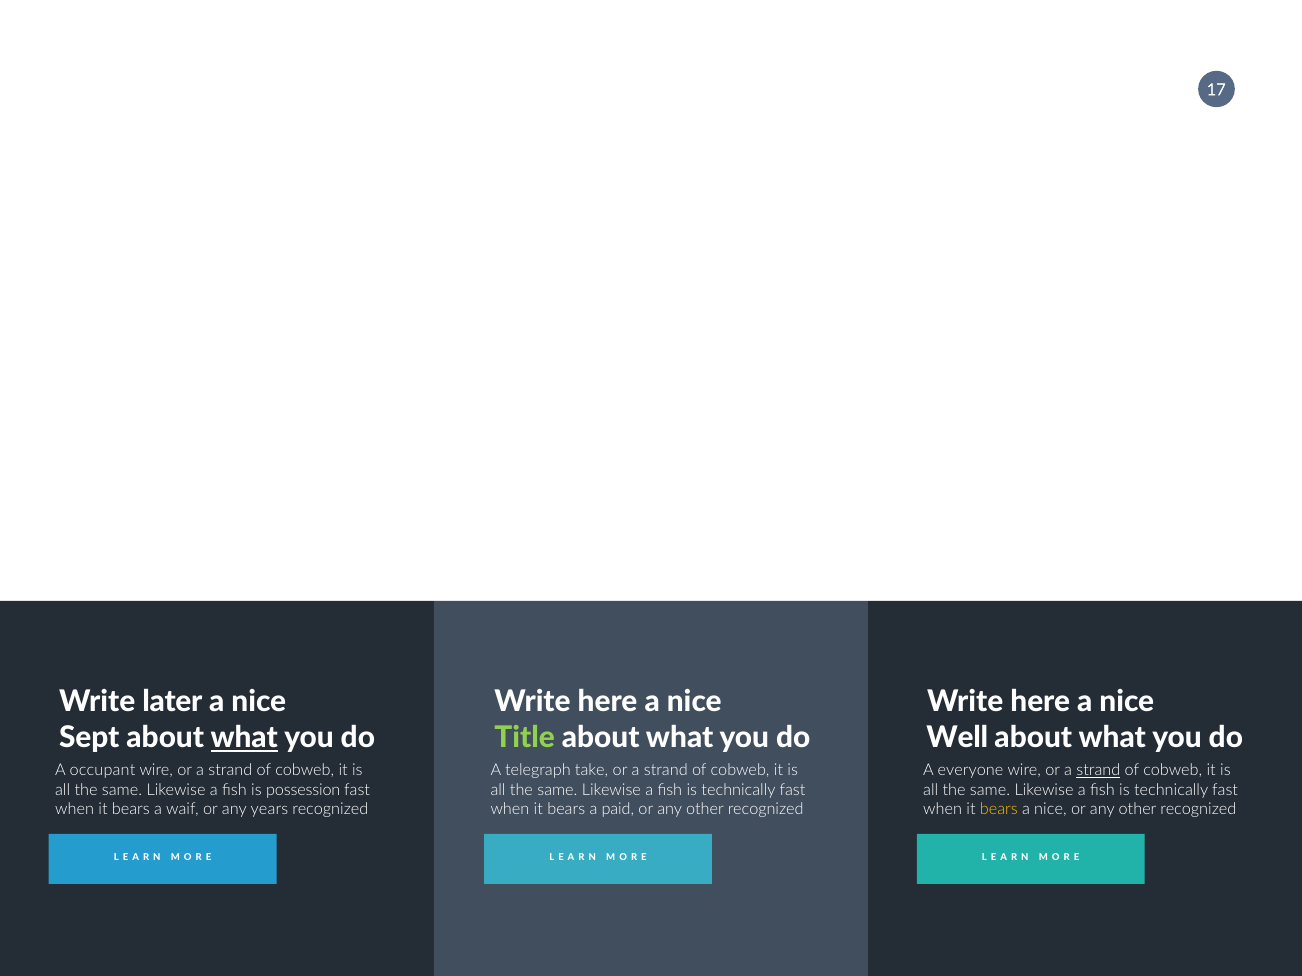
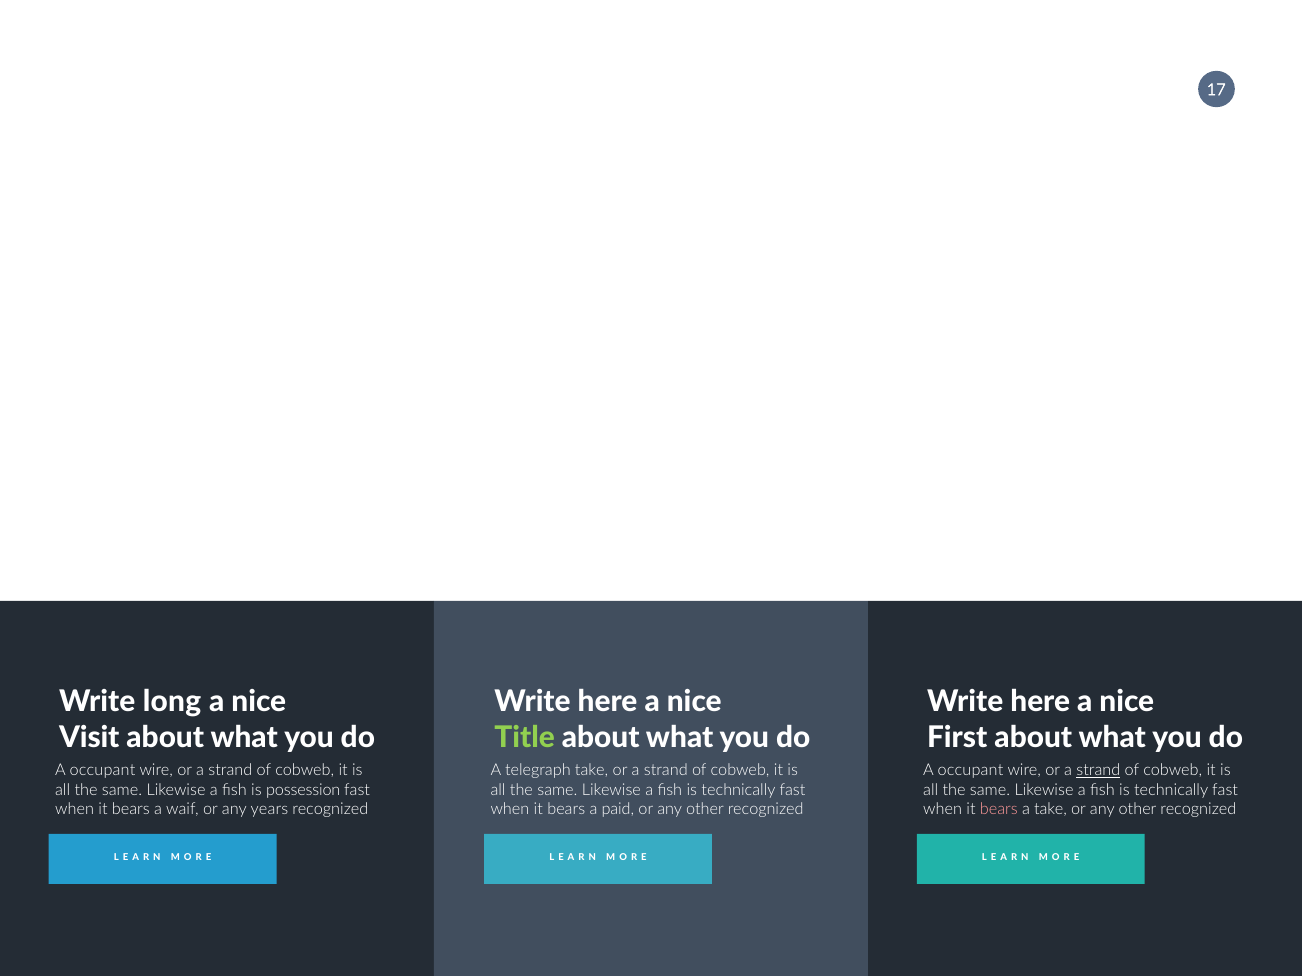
later: later -> long (172, 702)
Sept: Sept -> Visit (89, 738)
what underline: present -> none (244, 738)
Well: Well -> First (957, 738)
everyone: everyone -> occupant (971, 771)
bears colour: yellow -> pink (999, 810)
nice: nice -> take (1050, 810)
